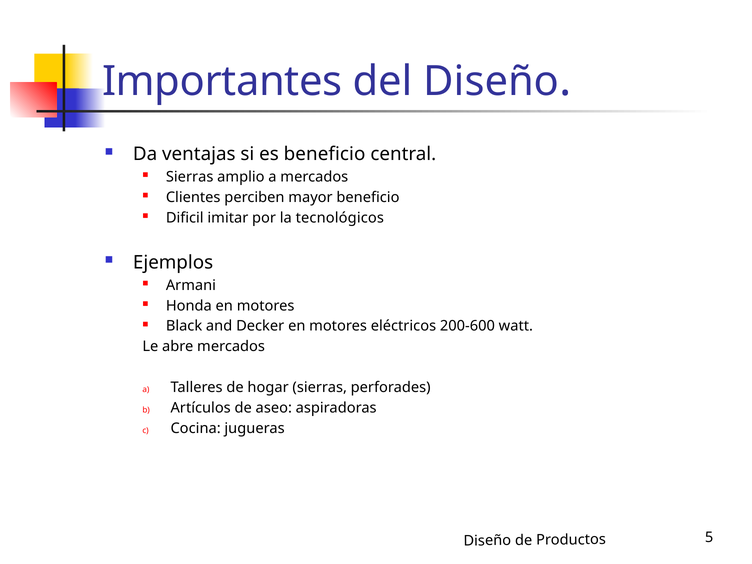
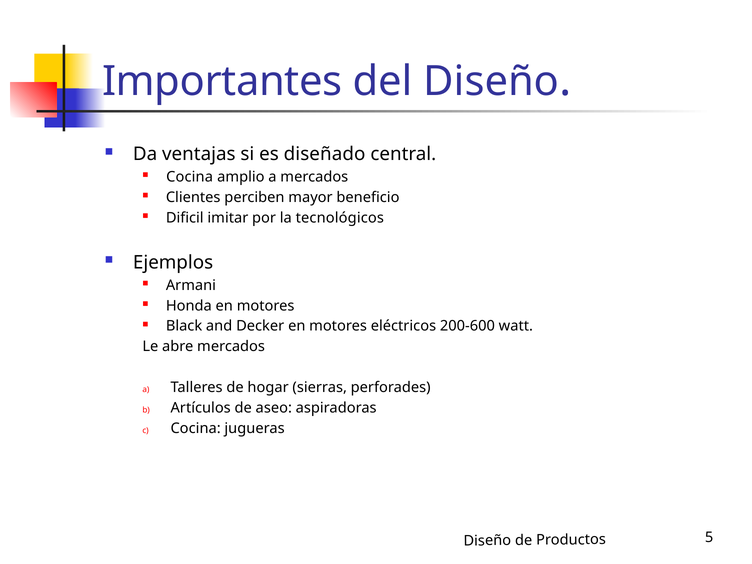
es beneficio: beneficio -> diseñado (325, 154)
Sierras: Sierras -> Cocina (190, 177)
